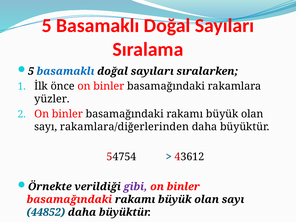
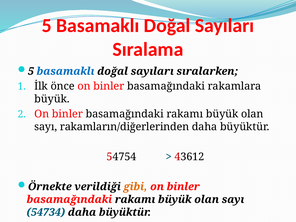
yüzler: yüzler -> büyük (52, 99)
rakamlara/diğerlerinden: rakamlara/diğerlerinden -> rakamların/diğerlerinden (125, 127)
gibi colour: purple -> orange (135, 187)
44852: 44852 -> 54734 (46, 212)
